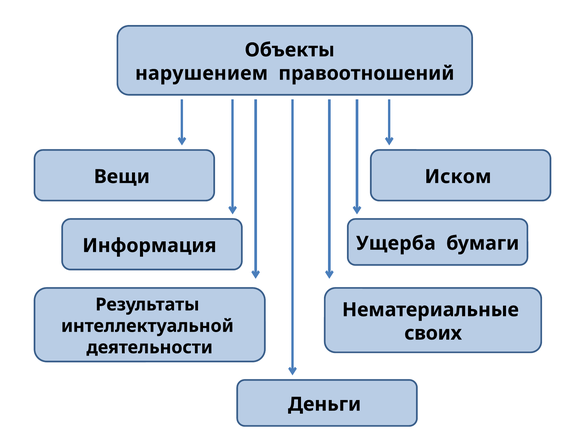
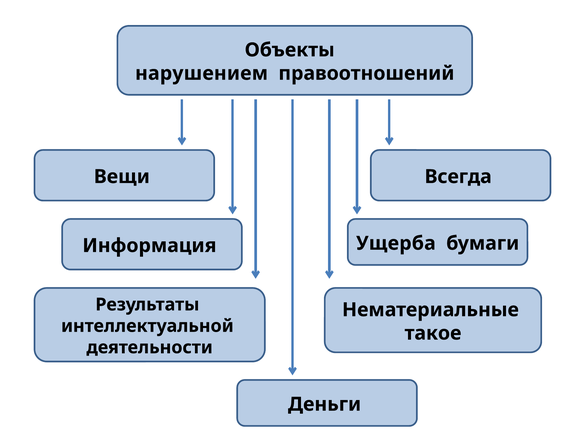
Иском: Иском -> Всегда (458, 177)
своих: своих -> такое (433, 334)
